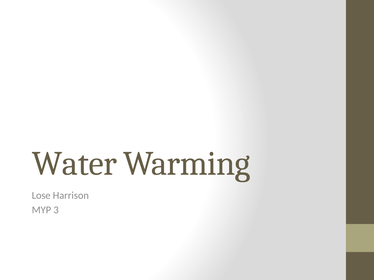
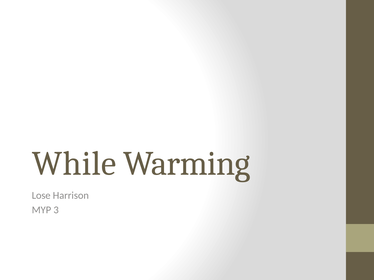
Water: Water -> While (74, 164)
